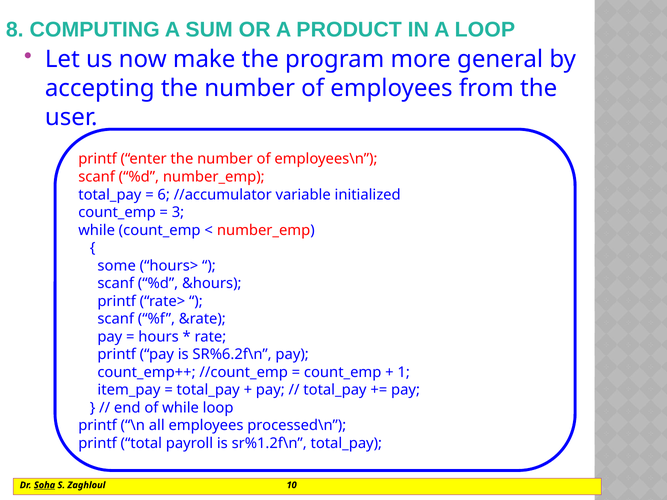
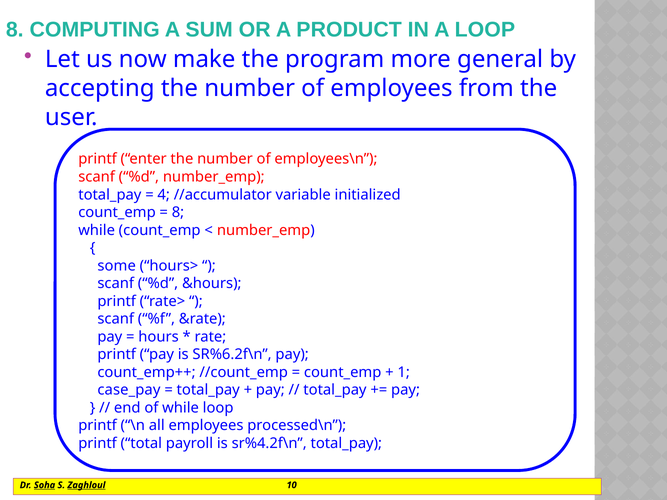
6: 6 -> 4 (164, 195)
3: 3 -> 8 (178, 212)
item_pay: item_pay -> case_pay (129, 390)
sr%1.2f\n: sr%1.2f\n -> sr%4.2f\n (269, 444)
Zaghloul underline: none -> present (86, 485)
